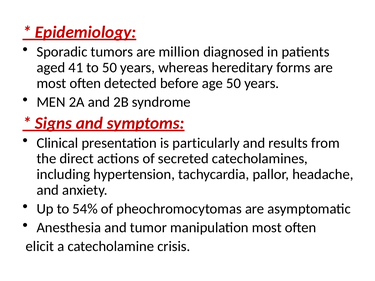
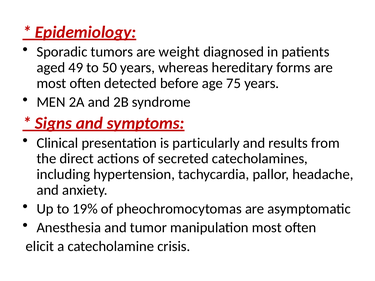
million: million -> weight (179, 52)
41: 41 -> 49 (76, 68)
age 50: 50 -> 75 (234, 83)
54%: 54% -> 19% (85, 209)
